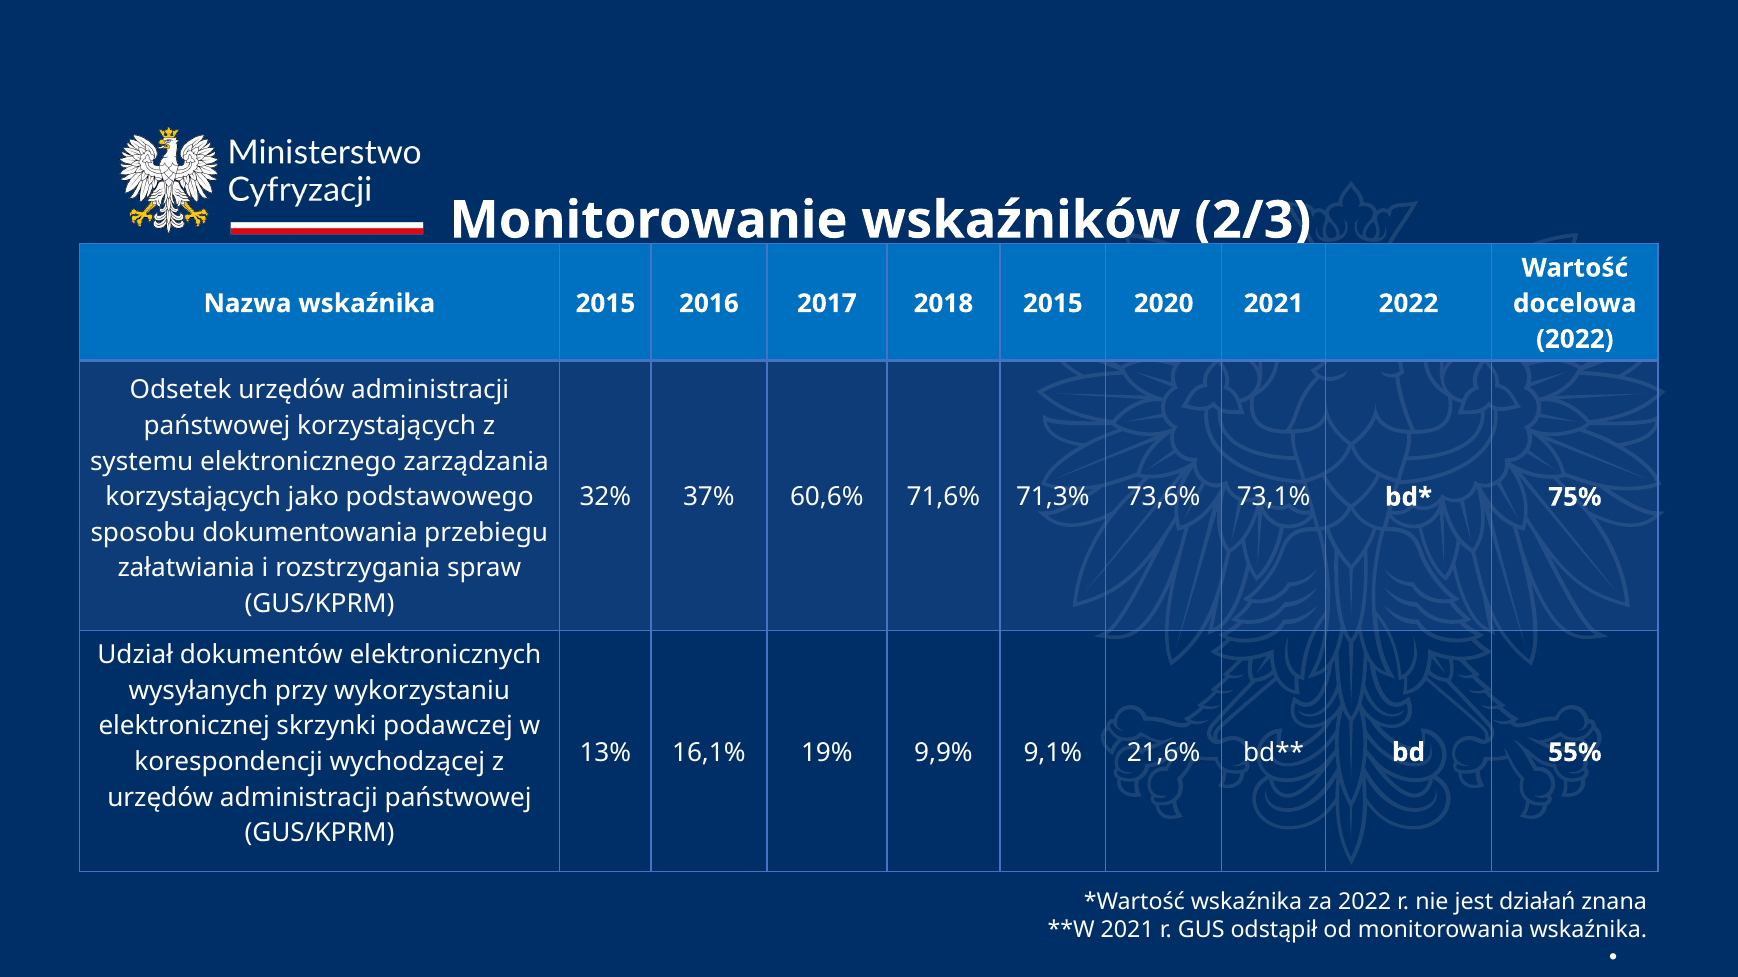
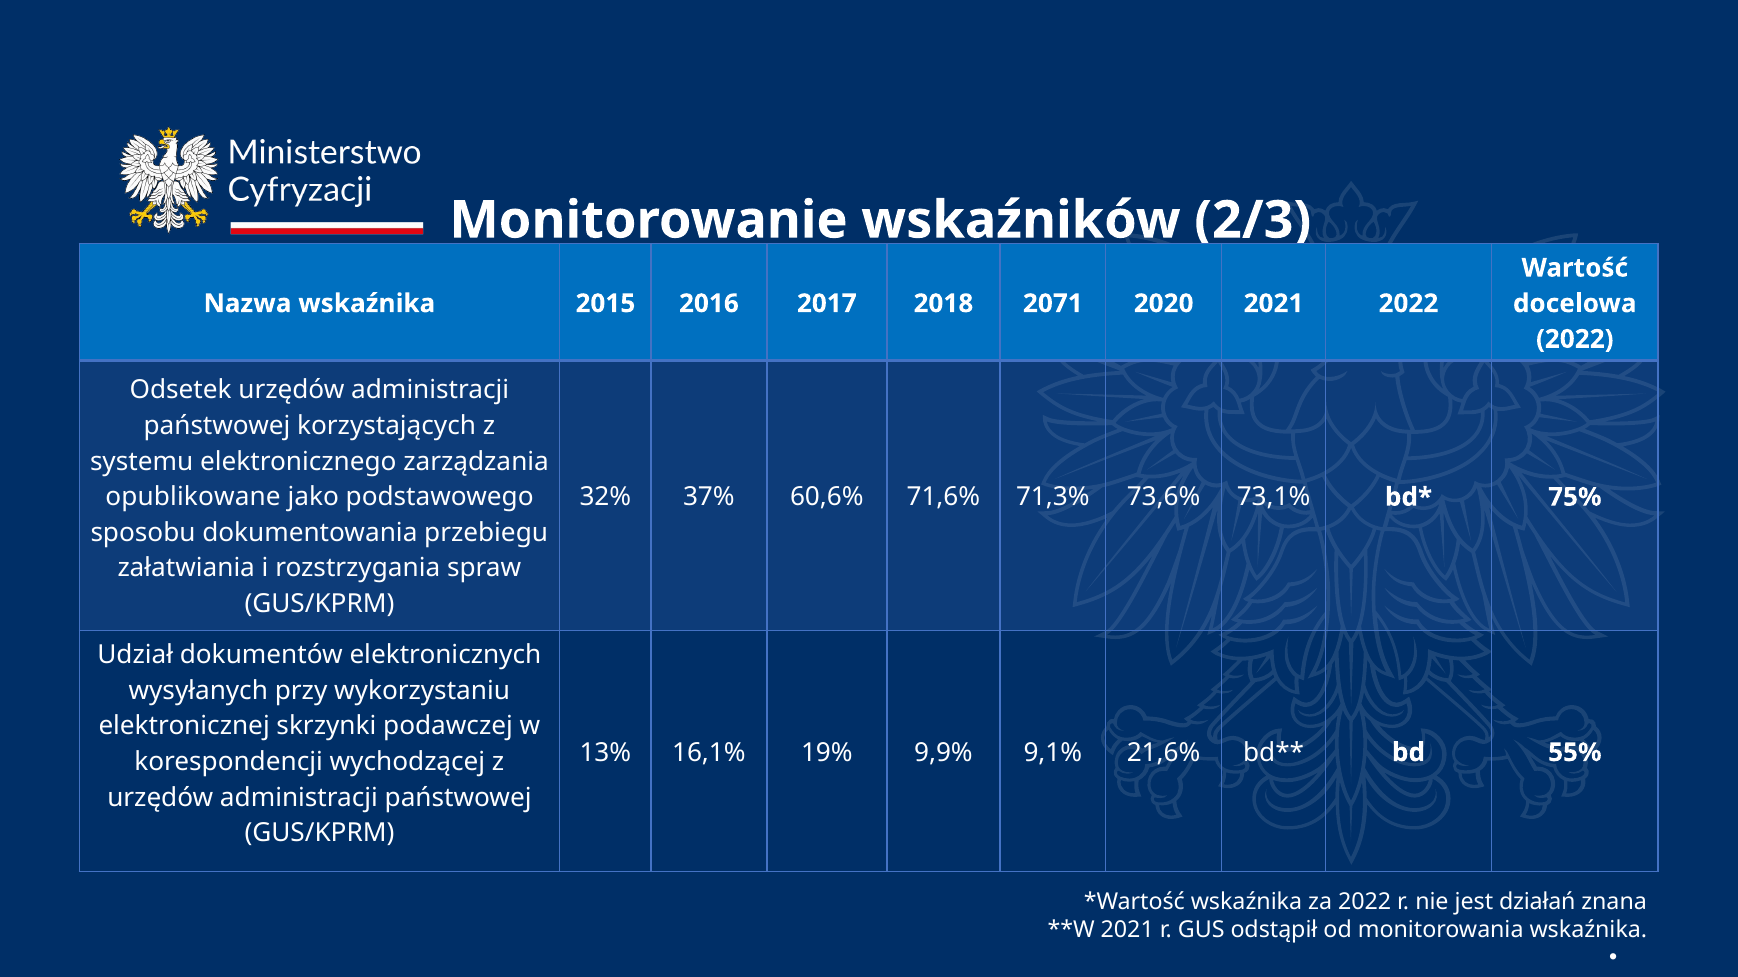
2018 2015: 2015 -> 2071 (1053, 304)
korzystających: korzystających -> opublikowane (193, 497)
